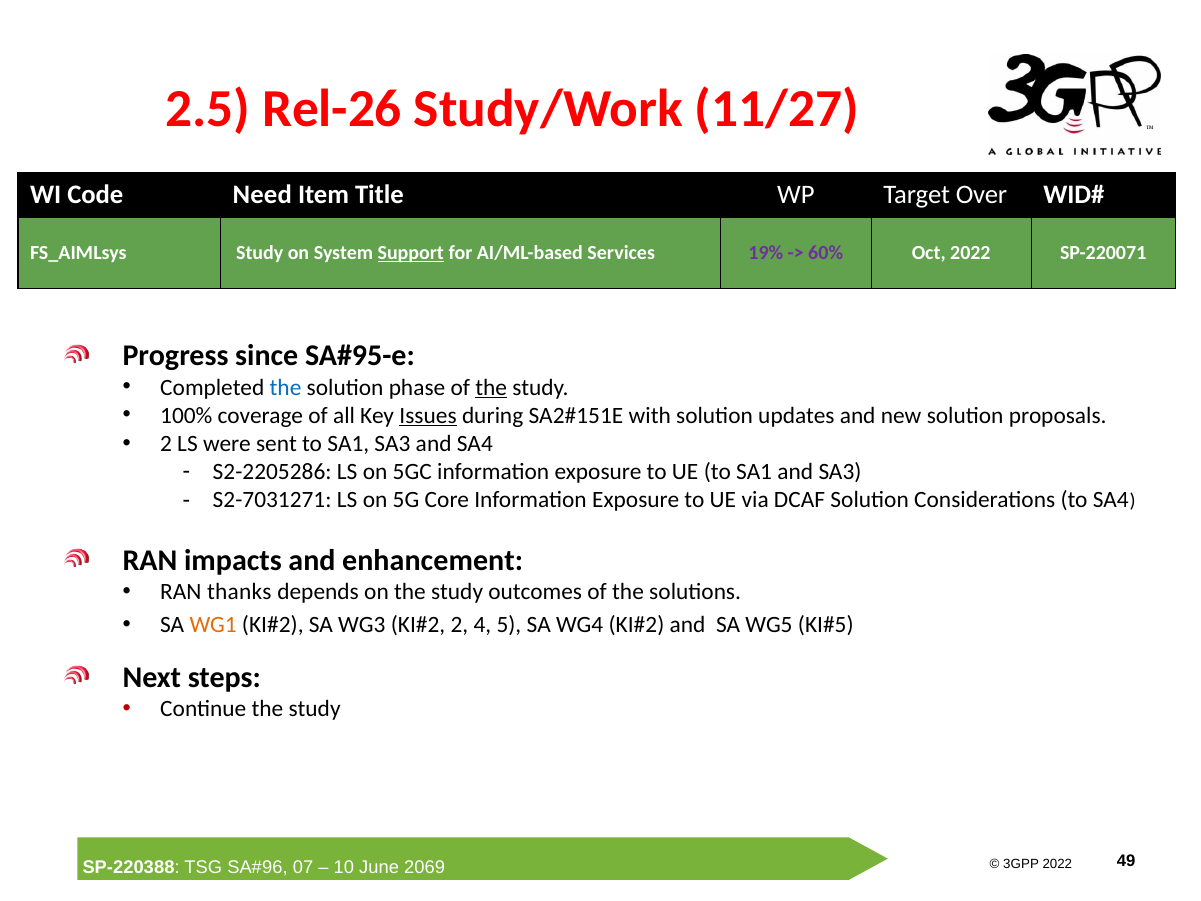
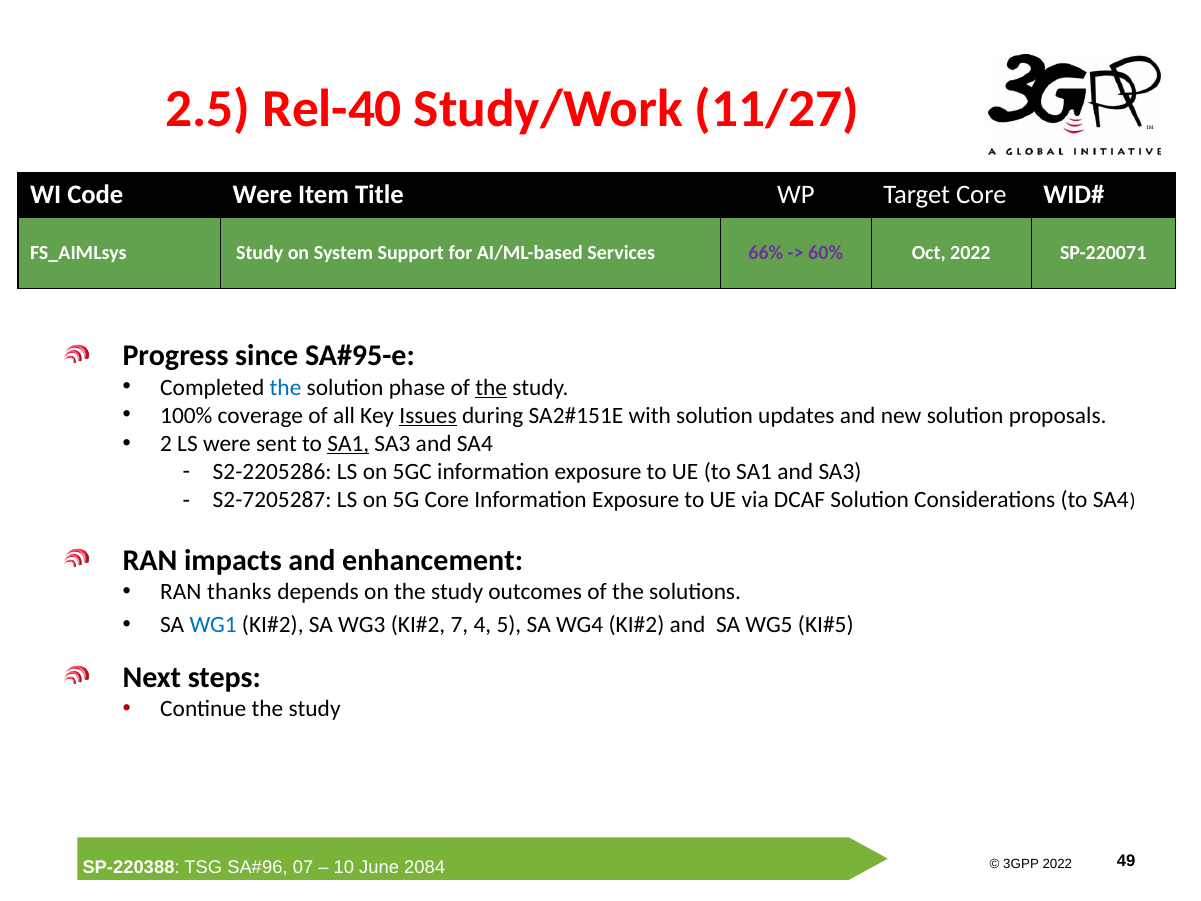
Rel-26: Rel-26 -> Rel-40 (332, 109)
Code Need: Need -> Were (262, 195)
Target Over: Over -> Core (981, 195)
Support underline: present -> none (411, 253)
19%: 19% -> 66% (766, 253)
SA1 underline: none -> present (348, 443)
S2-7031271: S2-7031271 -> S2-7205287 (272, 500)
WG1 colour: orange -> blue (213, 625)
2: 2 -> 7 (459, 625)
2069: 2069 -> 2084 (425, 867)
